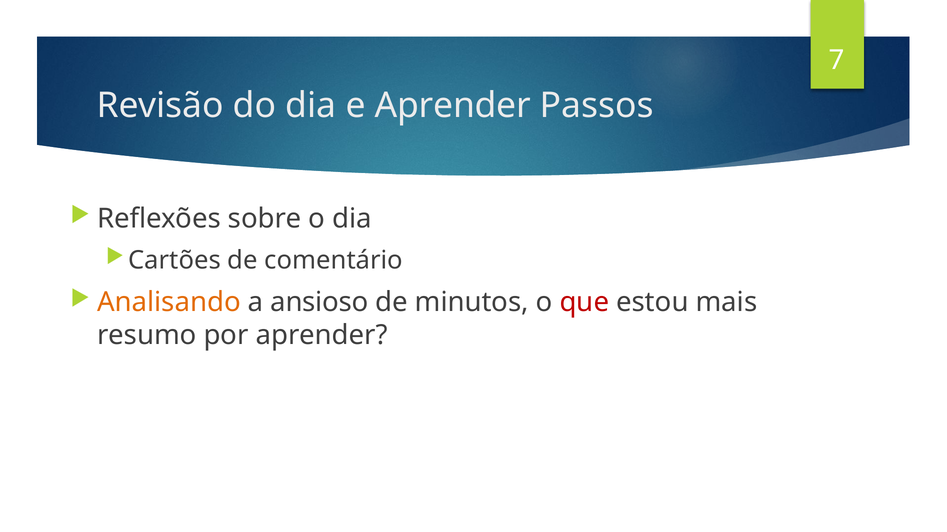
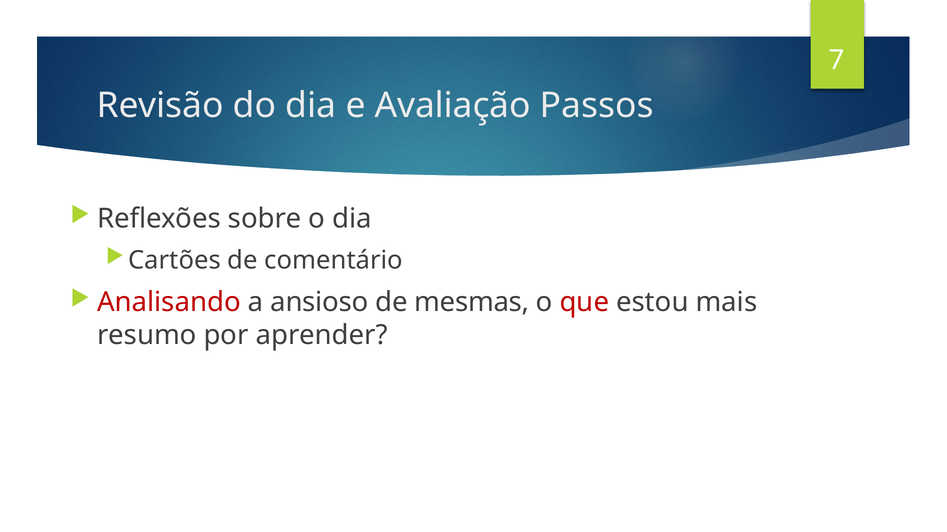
e Aprender: Aprender -> Avaliação (453, 106)
Analisando colour: orange -> red (169, 303)
minutos: minutos -> mesmas (472, 303)
